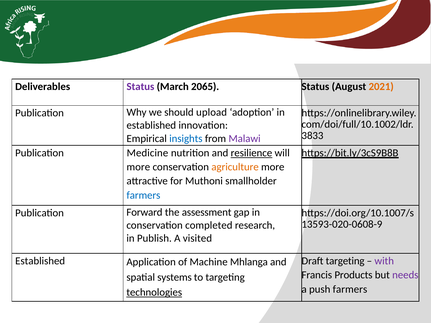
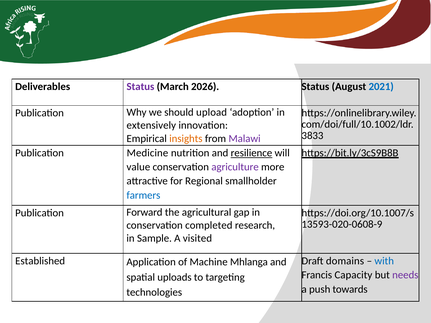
2065: 2065 -> 2026 (205, 87)
2021 colour: orange -> blue (381, 87)
established: established -> extensively (151, 125)
insights colour: blue -> orange (186, 139)
more: more -> value (138, 167)
agriculture colour: orange -> purple (235, 167)
Muthoni: Muthoni -> Regional (204, 181)
assessment: assessment -> agricultural (207, 212)
Publish: Publish -> Sample (154, 239)
Draft targeting: targeting -> domains (345, 261)
with colour: purple -> blue (384, 261)
Products: Products -> Capacity (353, 275)
systems: systems -> uploads (174, 277)
push farmers: farmers -> towards (350, 289)
technologies underline: present -> none (154, 293)
